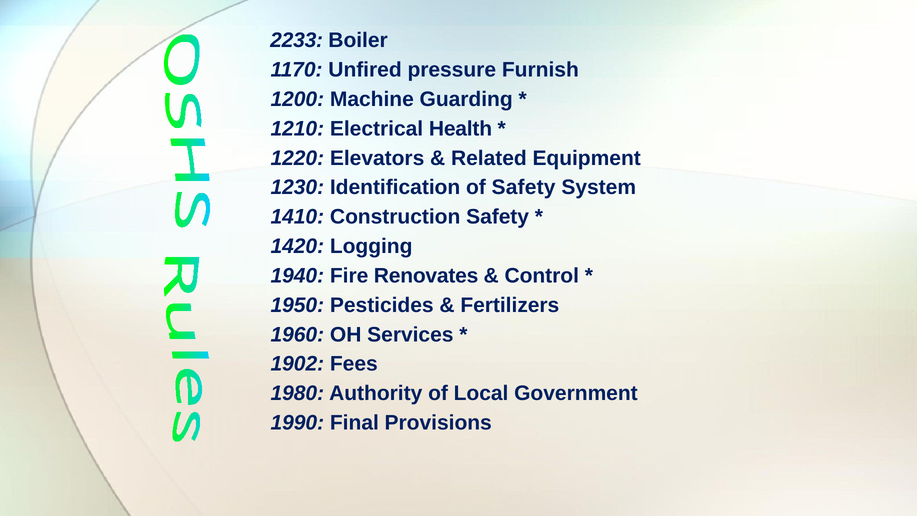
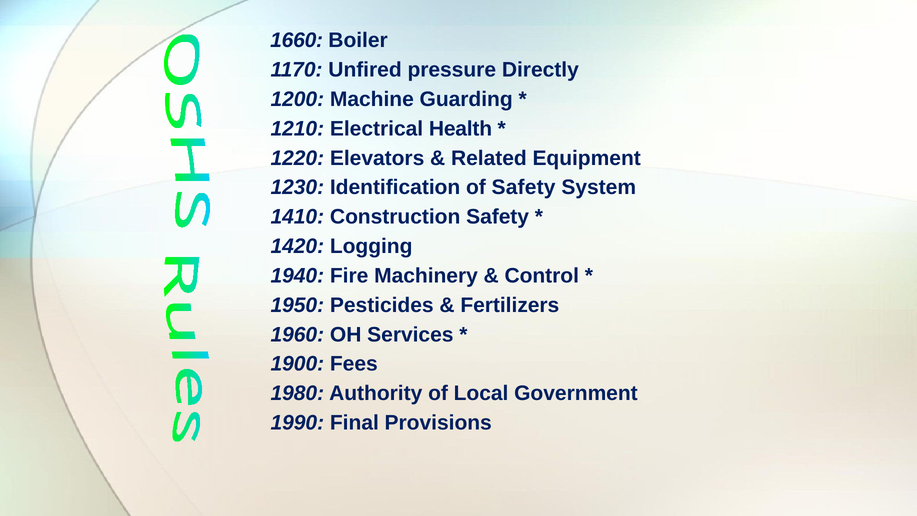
2233: 2233 -> 1660 (297, 40)
Furnish: Furnish -> Directly (540, 70)
Renovates: Renovates -> Machinery (426, 276)
1902: 1902 -> 1900 (297, 364)
